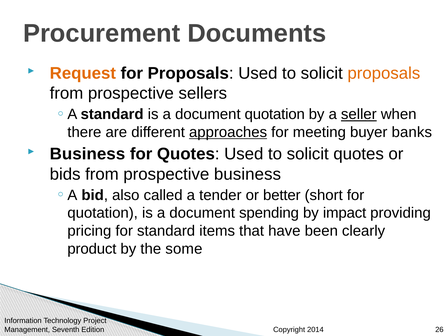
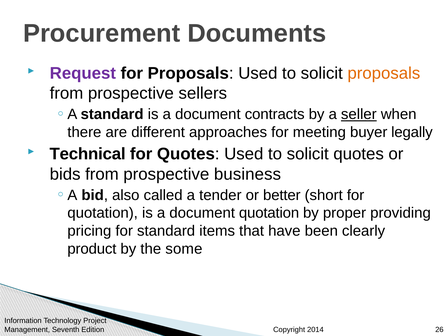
Request colour: orange -> purple (83, 73)
document quotation: quotation -> contracts (275, 114)
approaches underline: present -> none (228, 132)
banks: banks -> legally (412, 132)
Business: Business -> Technical (88, 154)
document spending: spending -> quotation (269, 213)
impact: impact -> proper (345, 213)
